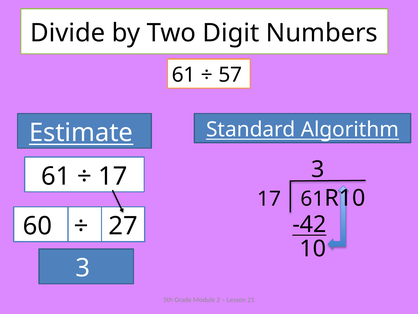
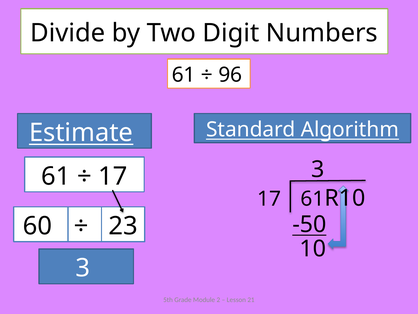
57: 57 -> 96 (230, 75)
-42: -42 -> -50 (309, 224)
27: 27 -> 23 (123, 226)
